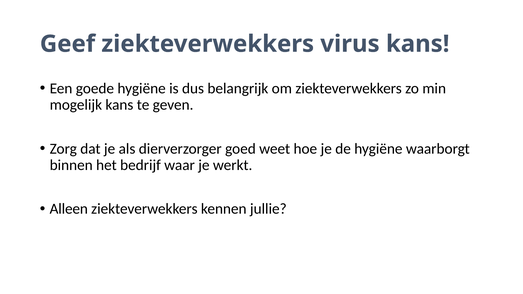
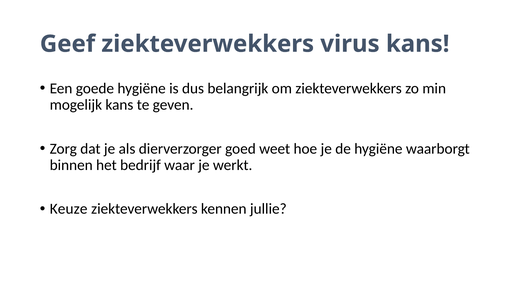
Alleen: Alleen -> Keuze (69, 209)
